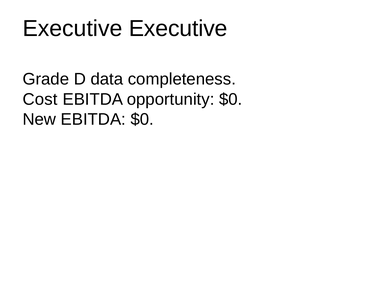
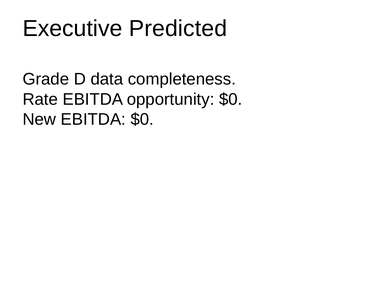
Executive Executive: Executive -> Predicted (178, 29)
Cost: Cost -> Rate (40, 99)
